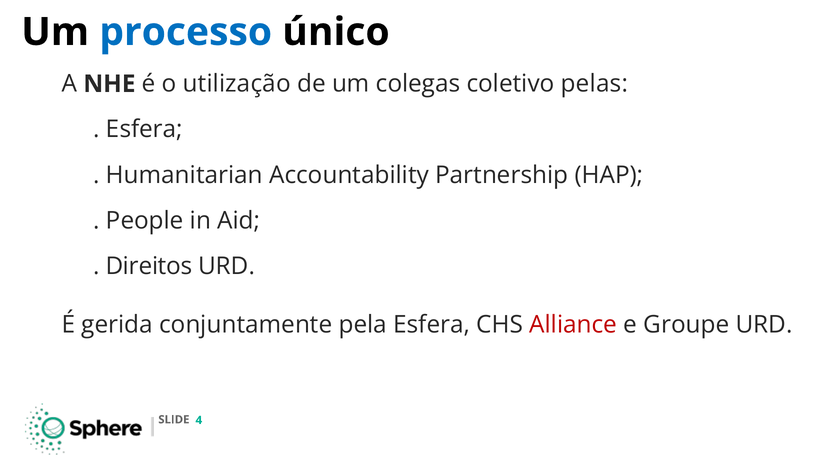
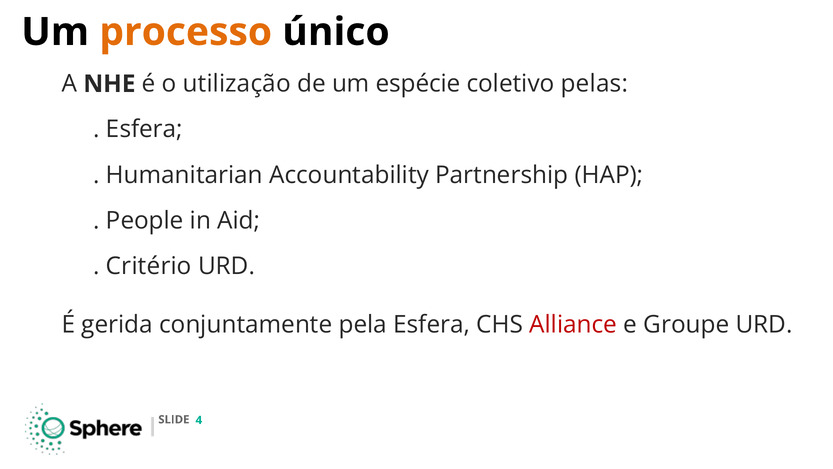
processo colour: blue -> orange (186, 32)
colegas: colegas -> espécie (418, 84)
Direitos: Direitos -> Critério (149, 266)
